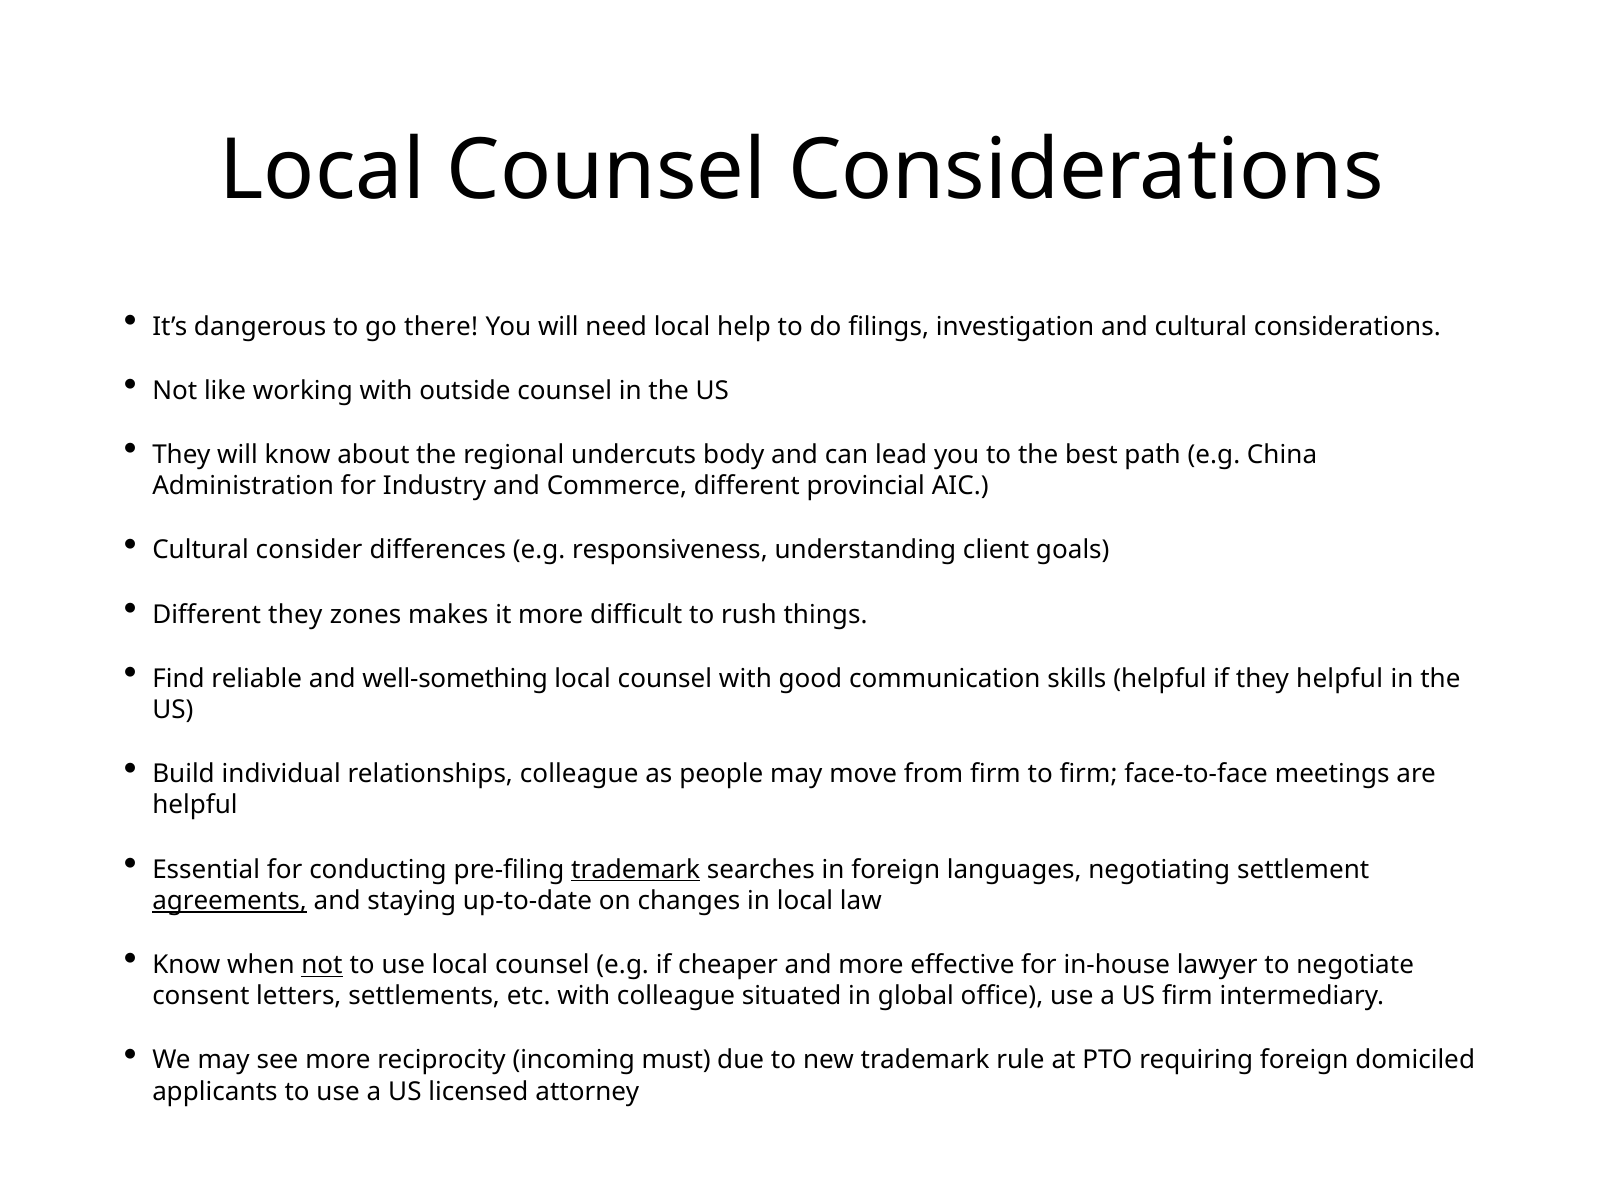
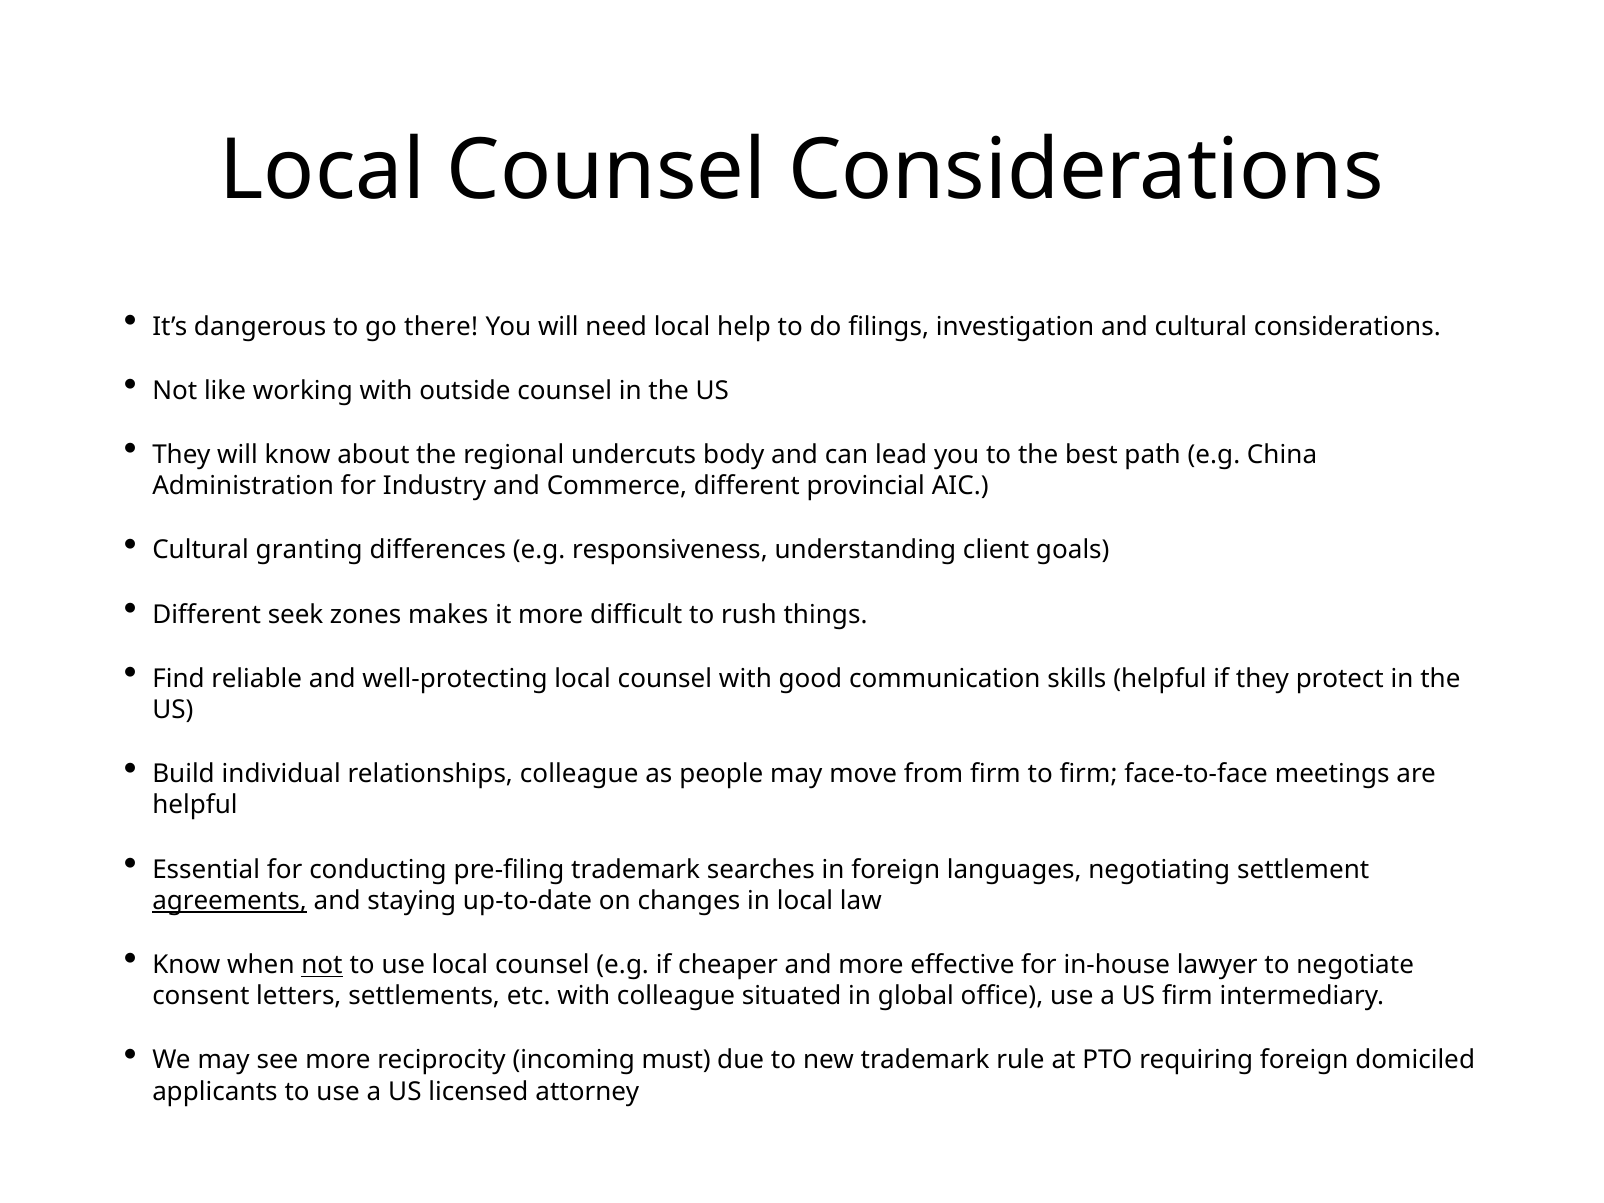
consider: consider -> granting (309, 550)
Different they: they -> seek (296, 614)
well-something: well-something -> well-protecting (455, 679)
they helpful: helpful -> protect (1340, 679)
trademark underline: present -> none (636, 869)
